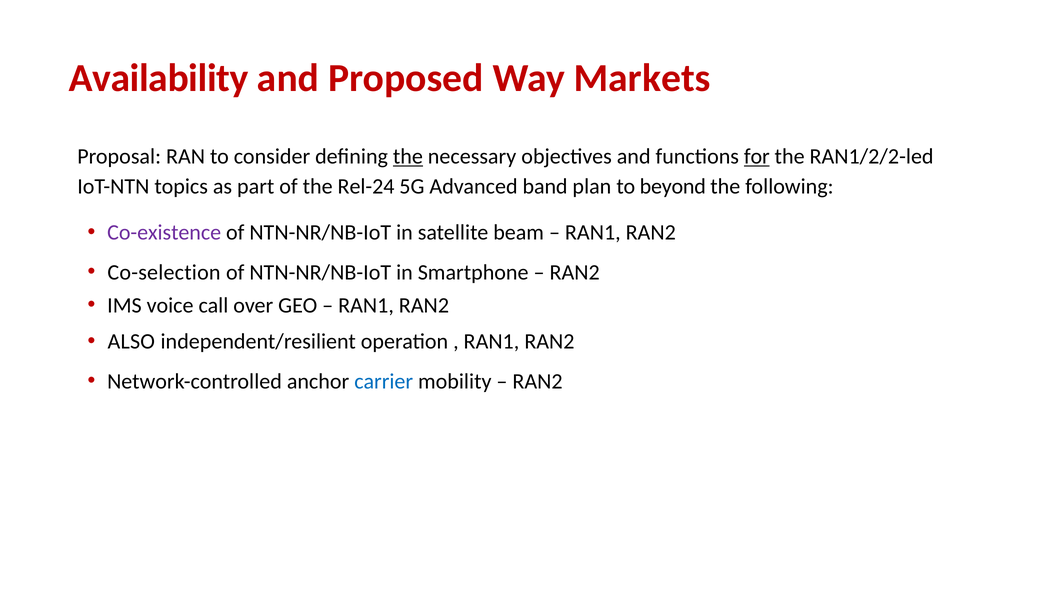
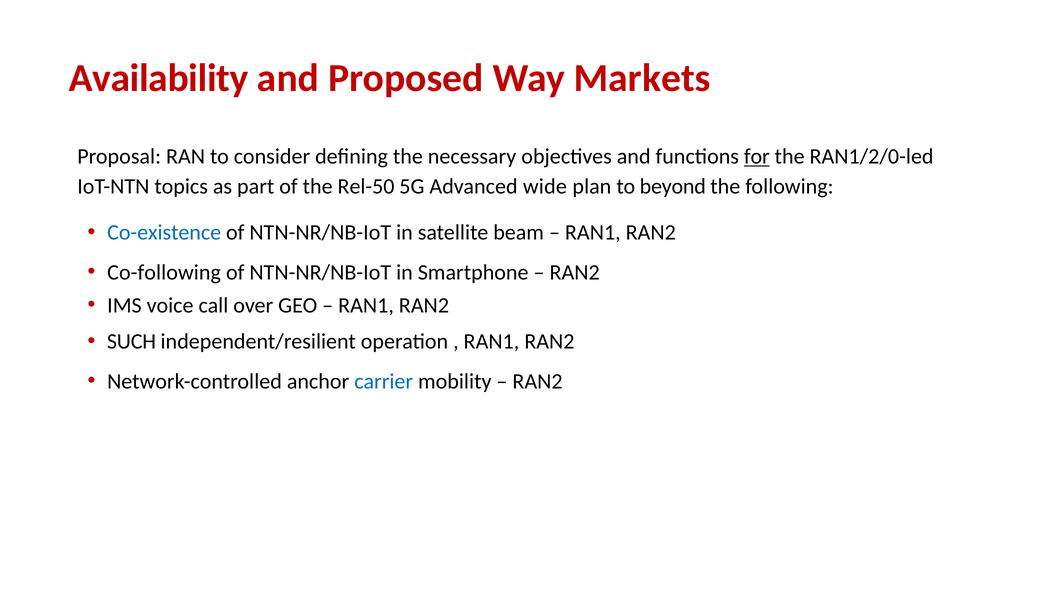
the underline: present -> none (408, 157)
RAN1/2/2-led: RAN1/2/2-led -> RAN1/2/0-led (872, 157)
Rel-24: Rel-24 -> Rel-50 (366, 186)
band: band -> wide (545, 186)
Co-existence colour: purple -> blue (164, 233)
Co-selection: Co-selection -> Co-following (164, 272)
ALSO: ALSO -> SUCH (131, 342)
